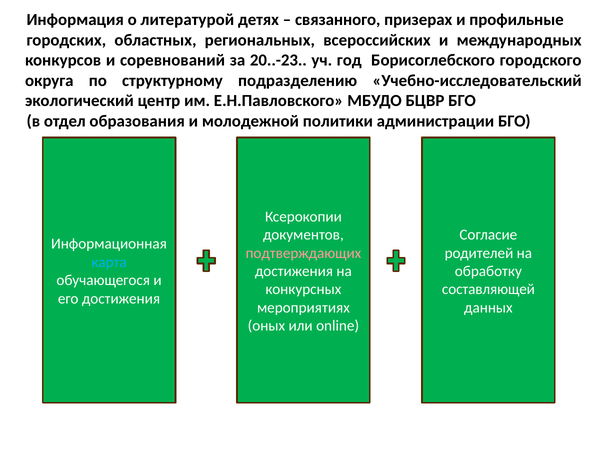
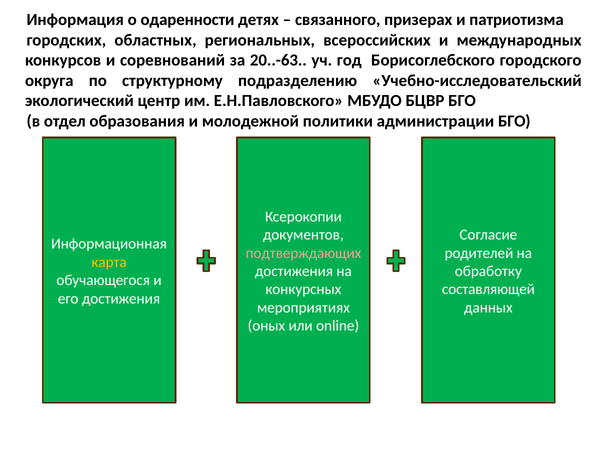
литературой: литературой -> одаренности (187, 20)
профильные: профильные -> патриотизма (517, 20)
20..-23: 20..-23 -> 20..-63 (278, 60)
карта colour: light blue -> yellow (109, 262)
